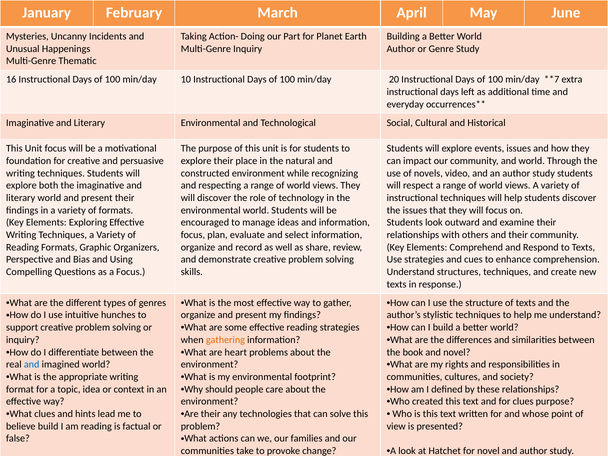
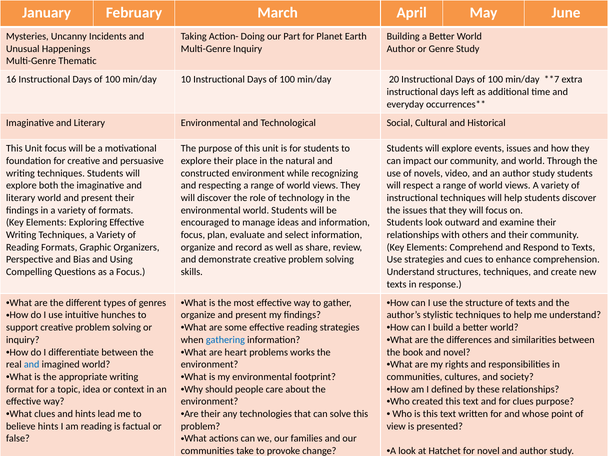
gathering colour: orange -> blue (225, 340)
problems about: about -> works (302, 352)
believe build: build -> hints (48, 426)
